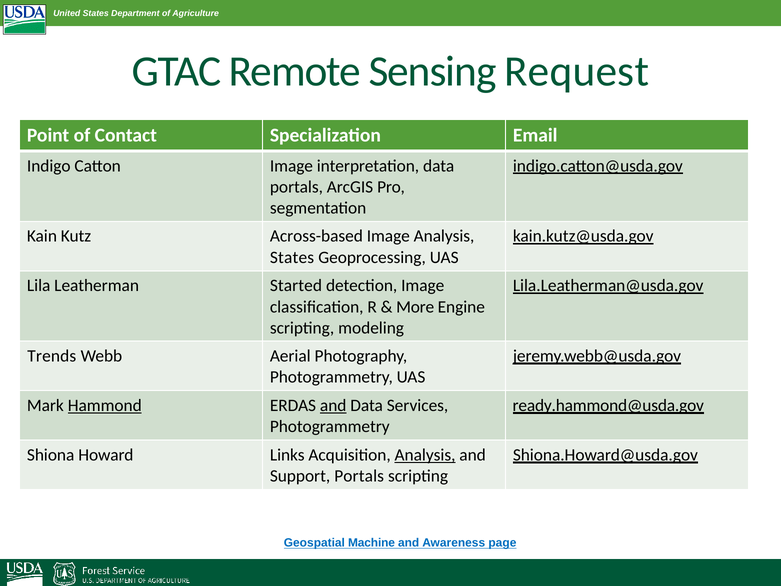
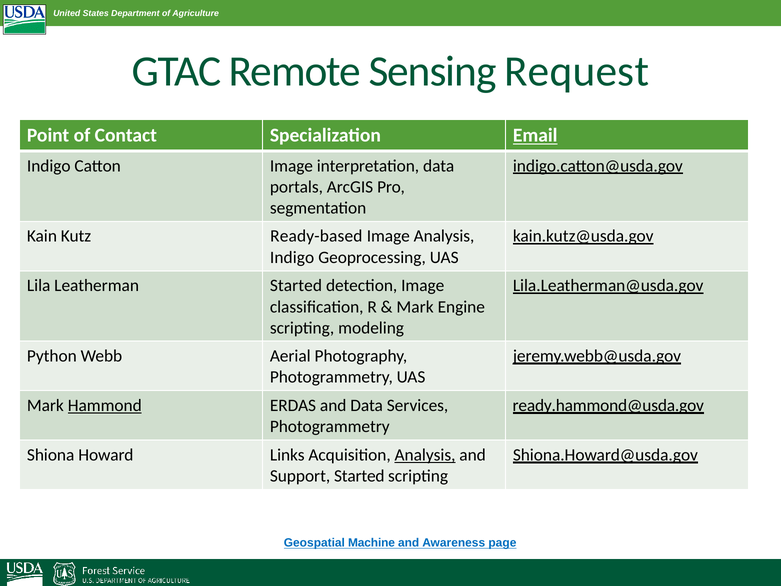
Email underline: none -> present (535, 135)
Across-based: Across-based -> Ready-based (316, 236)
States: States -> Indigo (292, 257)
More: More -> Mark (415, 307)
Trends: Trends -> Python (52, 356)
and underline: present -> none (333, 405)
Support Portals: Portals -> Started (359, 476)
